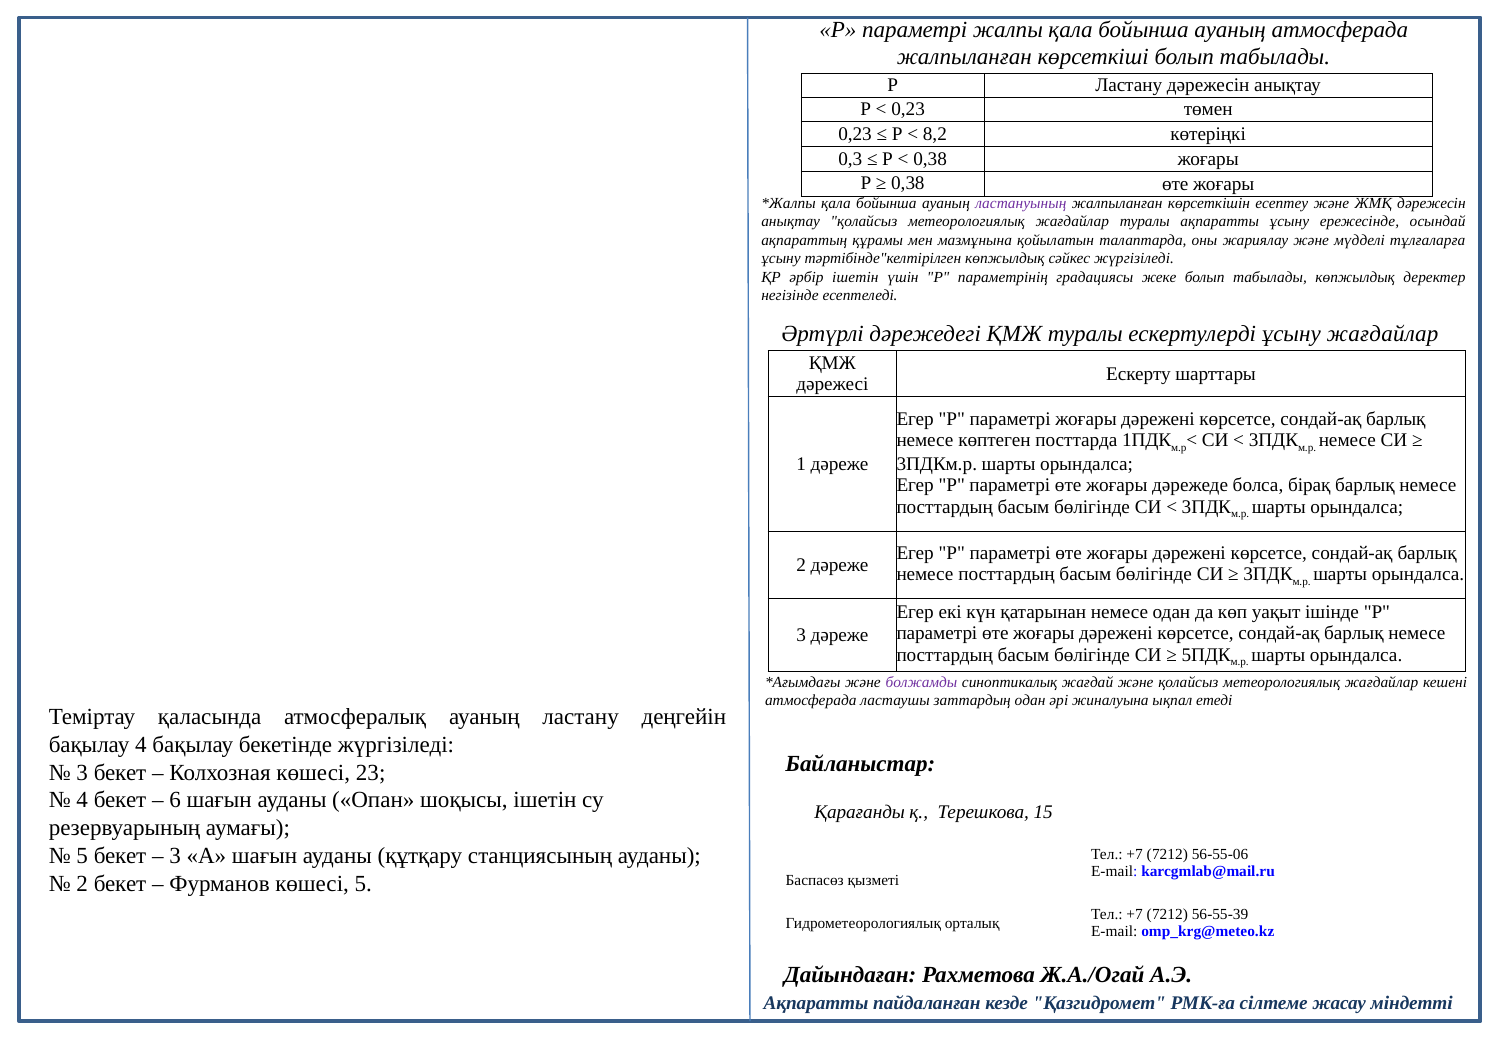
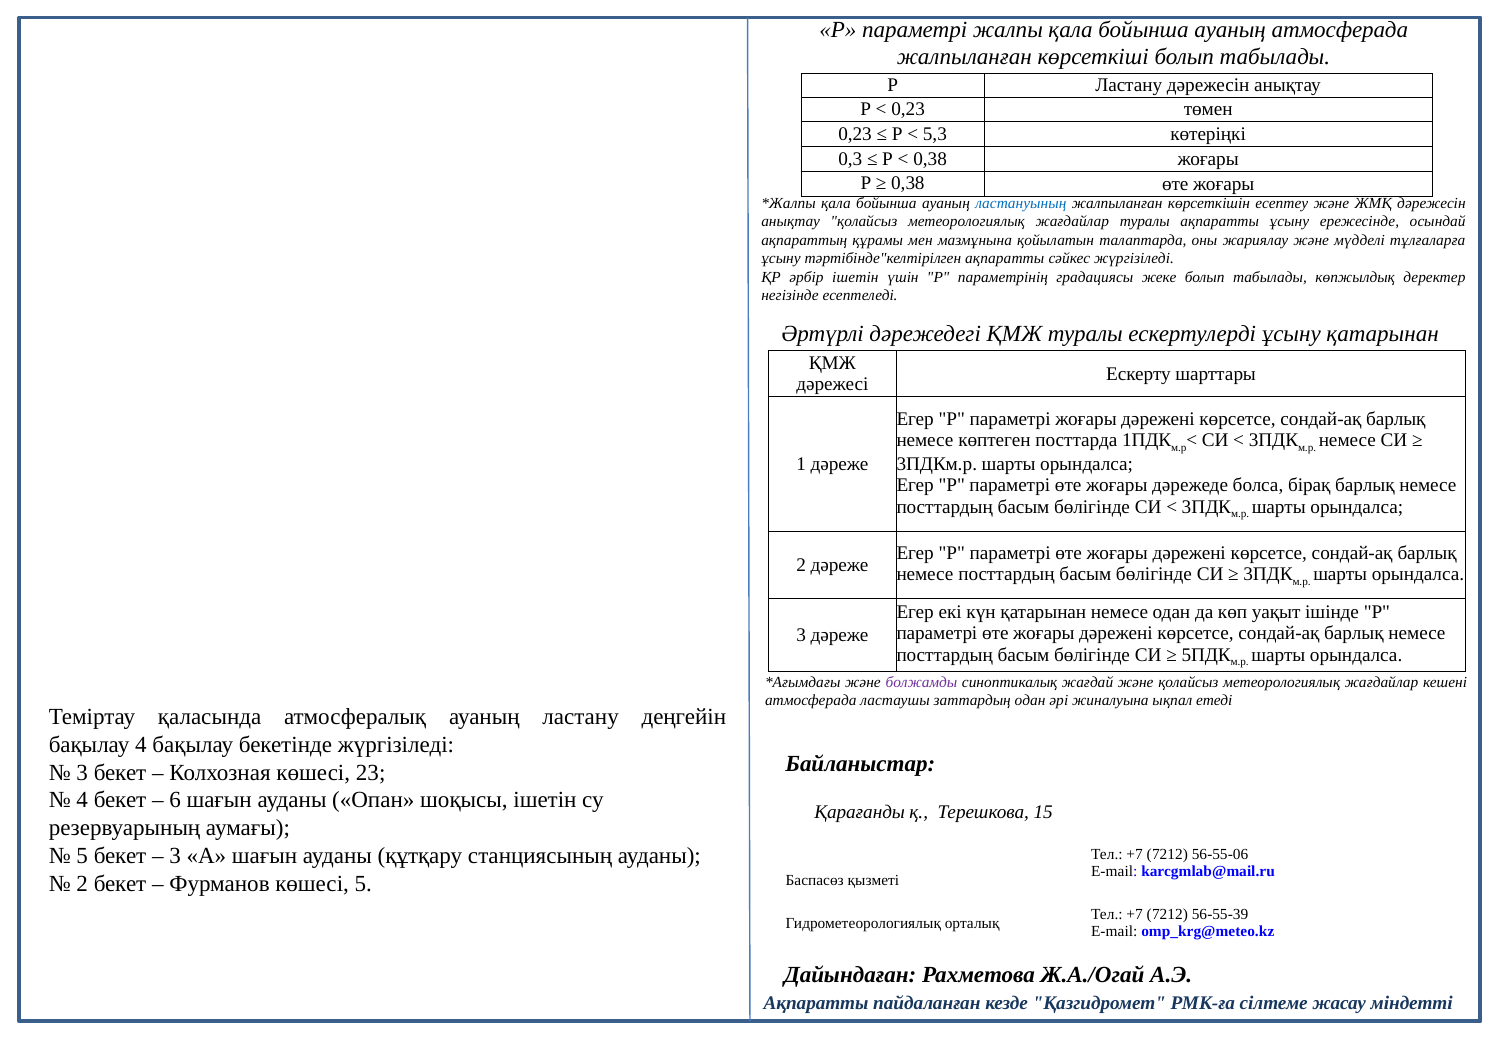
8,2: 8,2 -> 5,3 (935, 134)
ластануының colour: purple -> blue (1021, 203)
тәртібінде"келтірілген көпжылдық: көпжылдық -> ақпаратты (1005, 258)
ұсыну жағдайлар: жағдайлар -> қатарынан (1383, 333)
